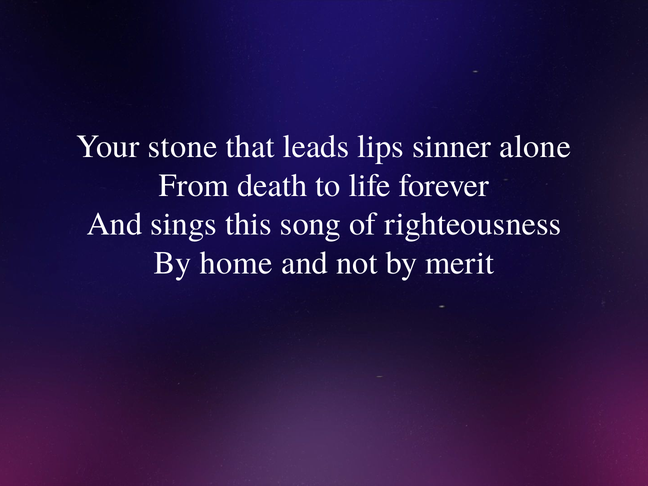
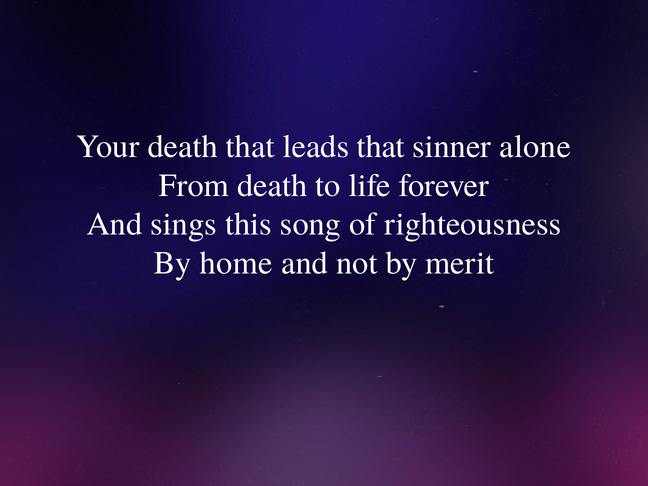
Your stone: stone -> death (183, 146)
leads lips: lips -> that (381, 146)
